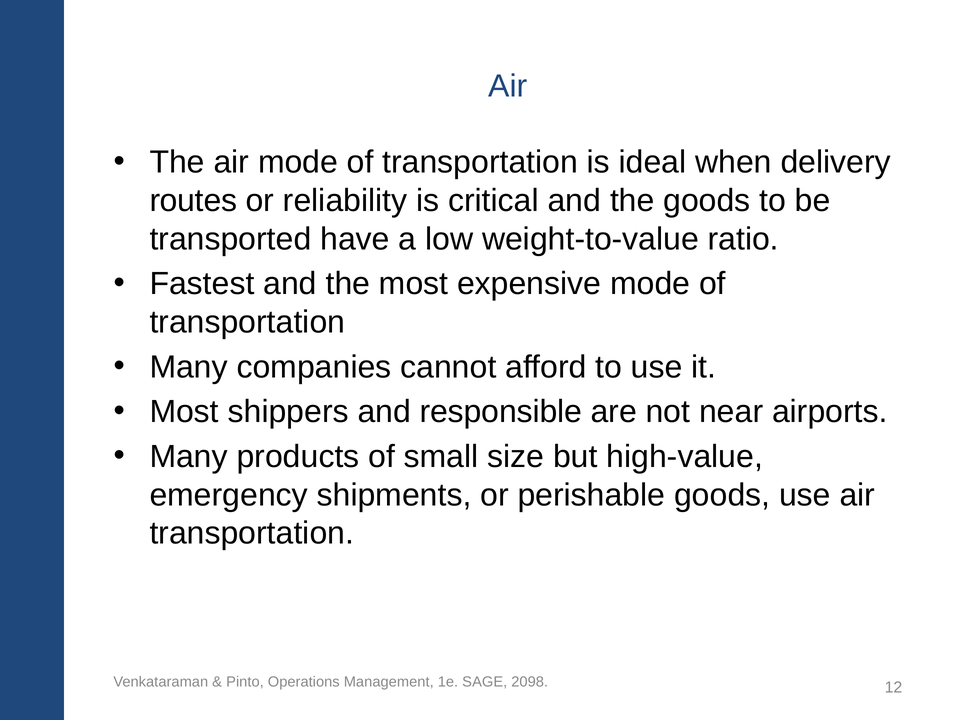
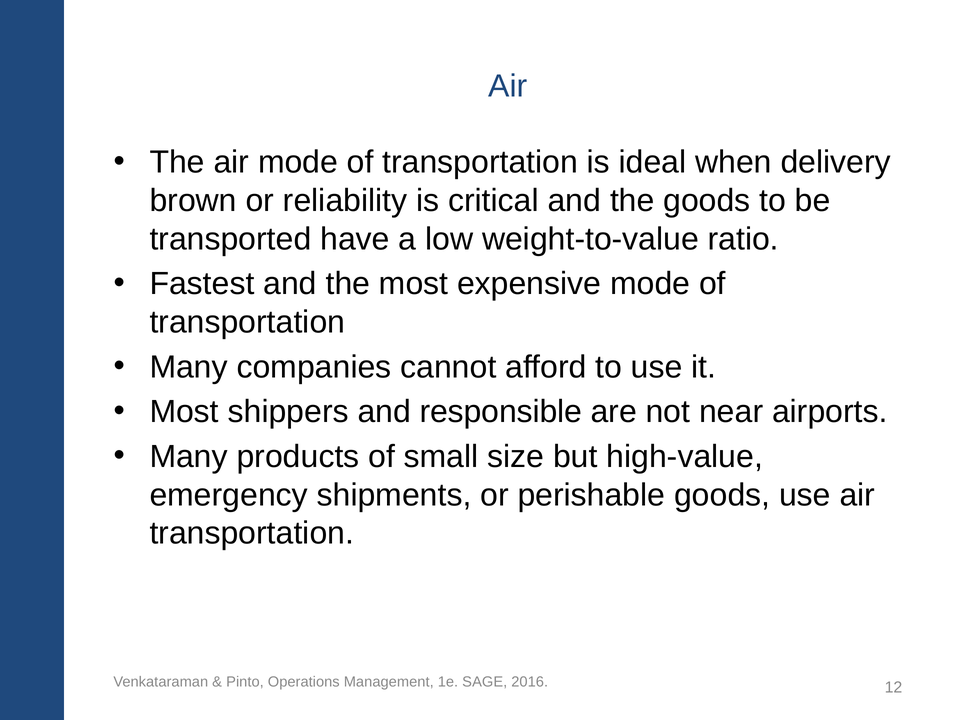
routes: routes -> brown (193, 201)
2098: 2098 -> 2016 (530, 682)
